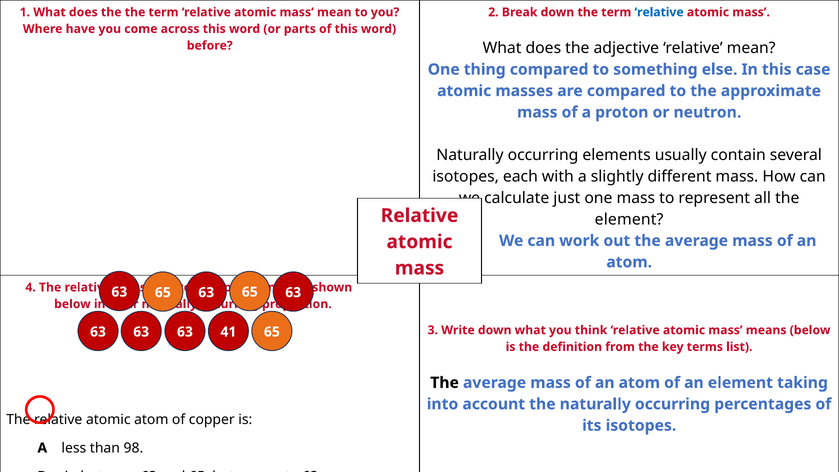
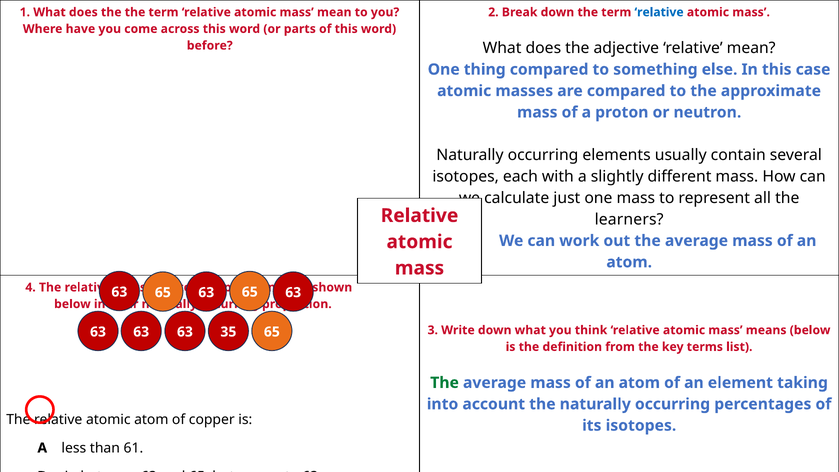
element: element -> learners (629, 219)
41: 41 -> 35 (228, 332)
The colour: black -> green (445, 383)
98: 98 -> 61 (133, 448)
